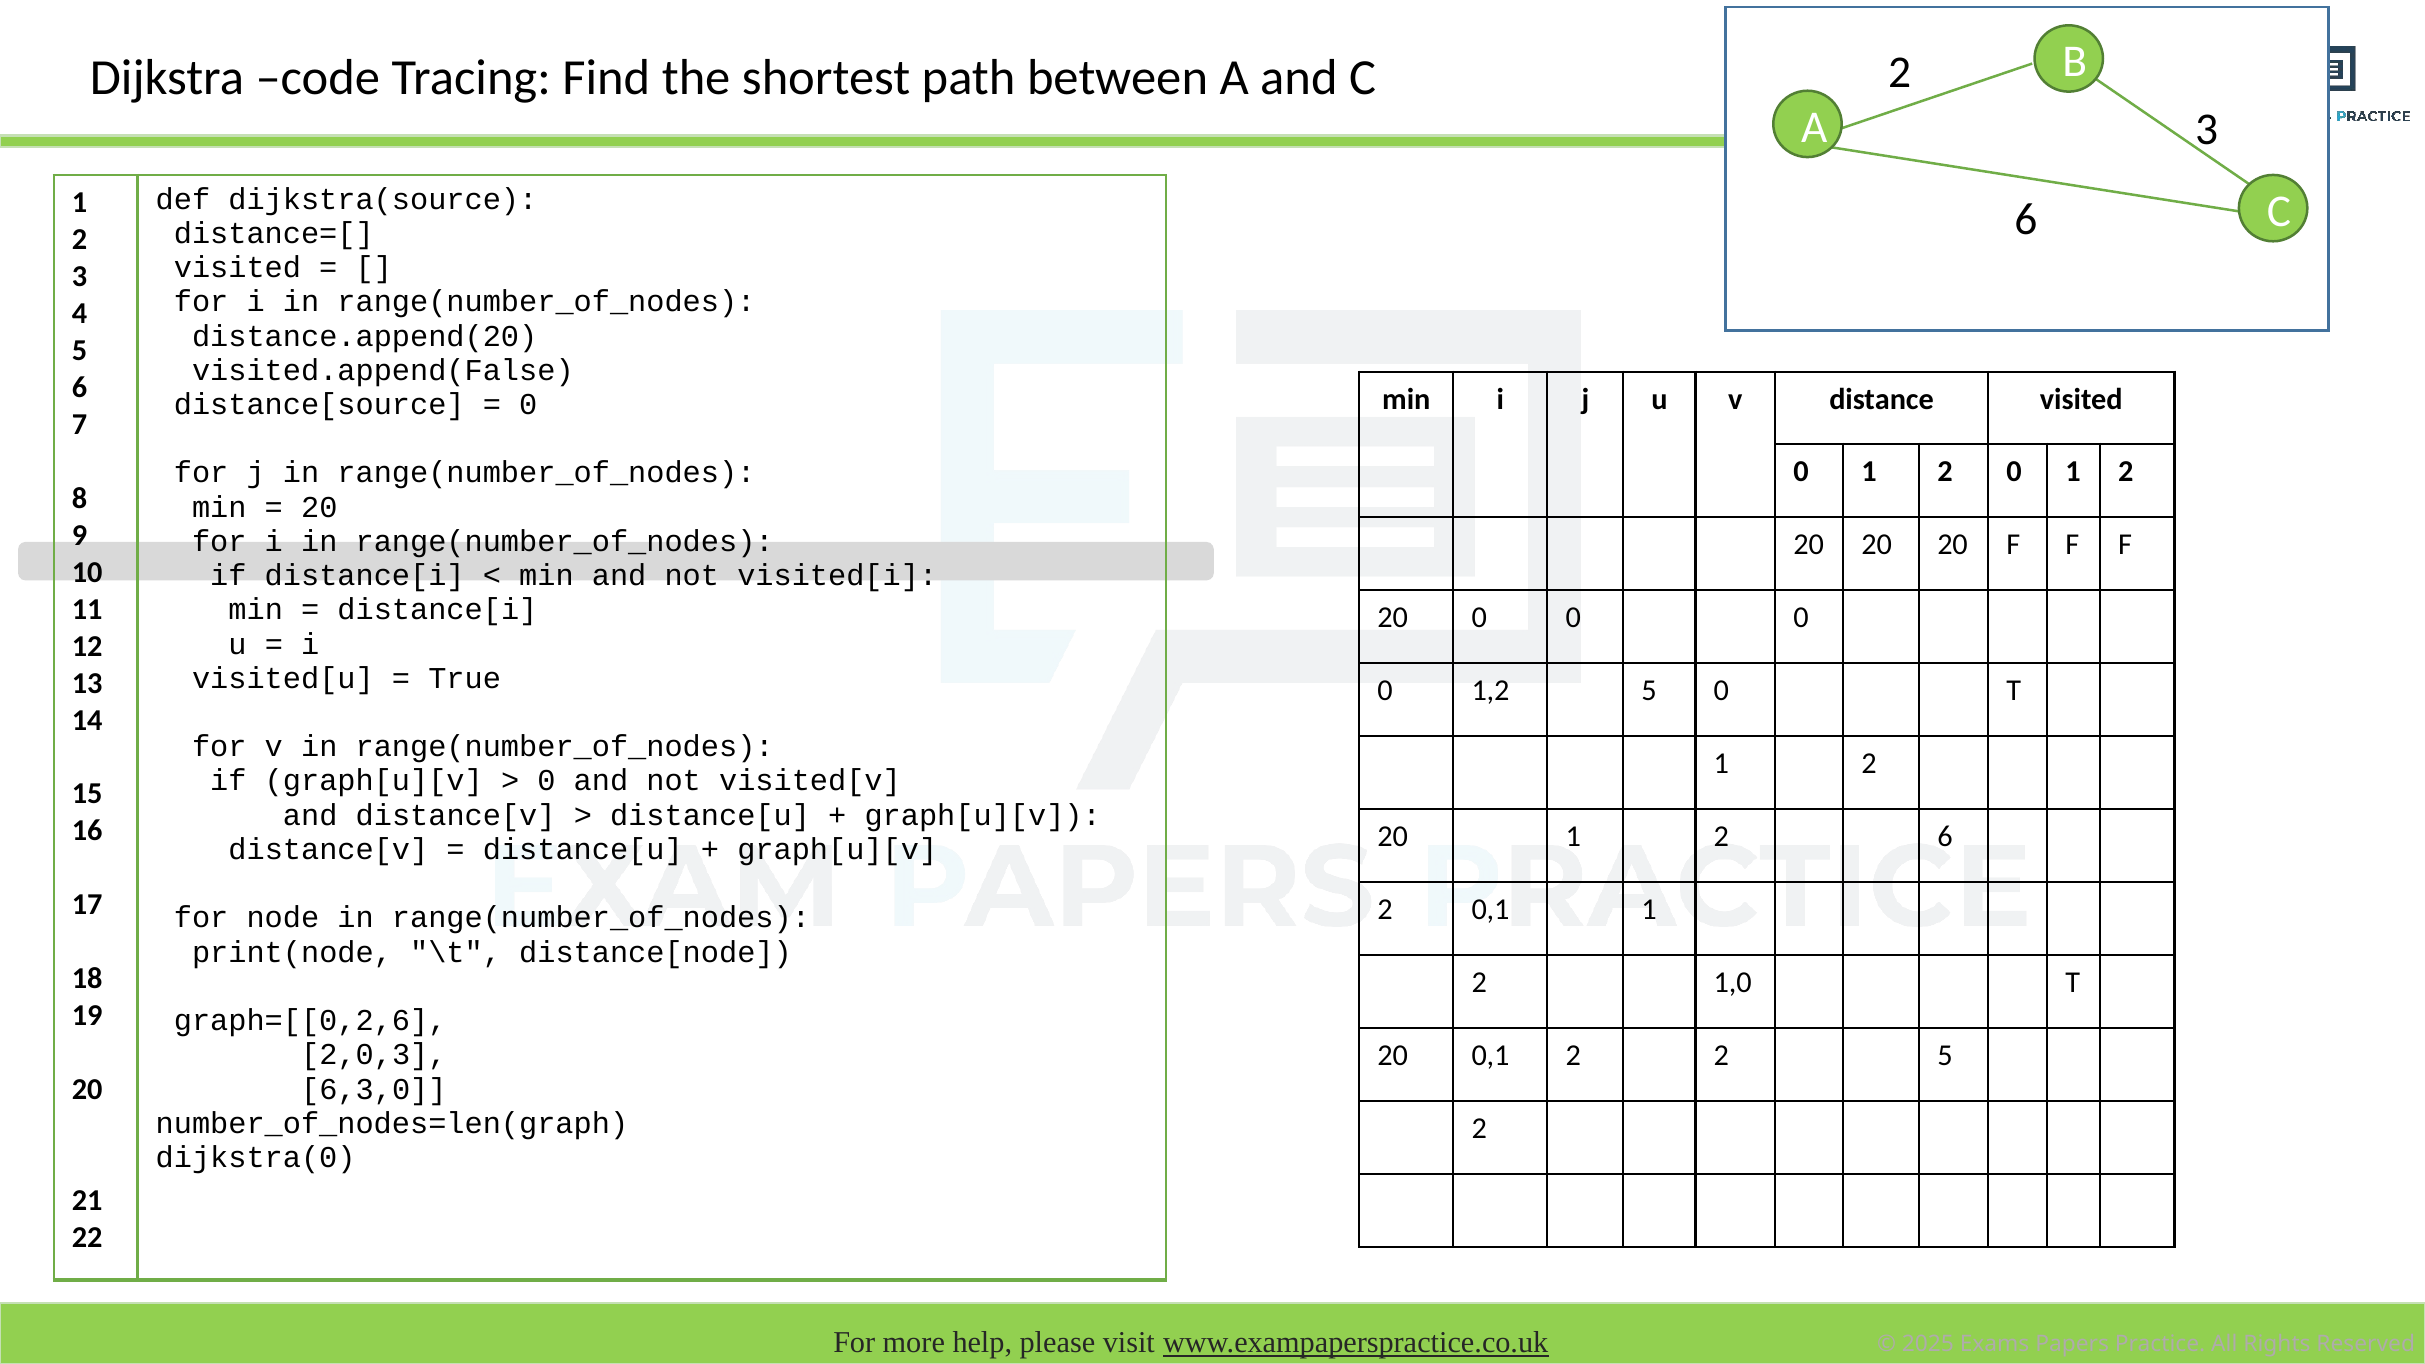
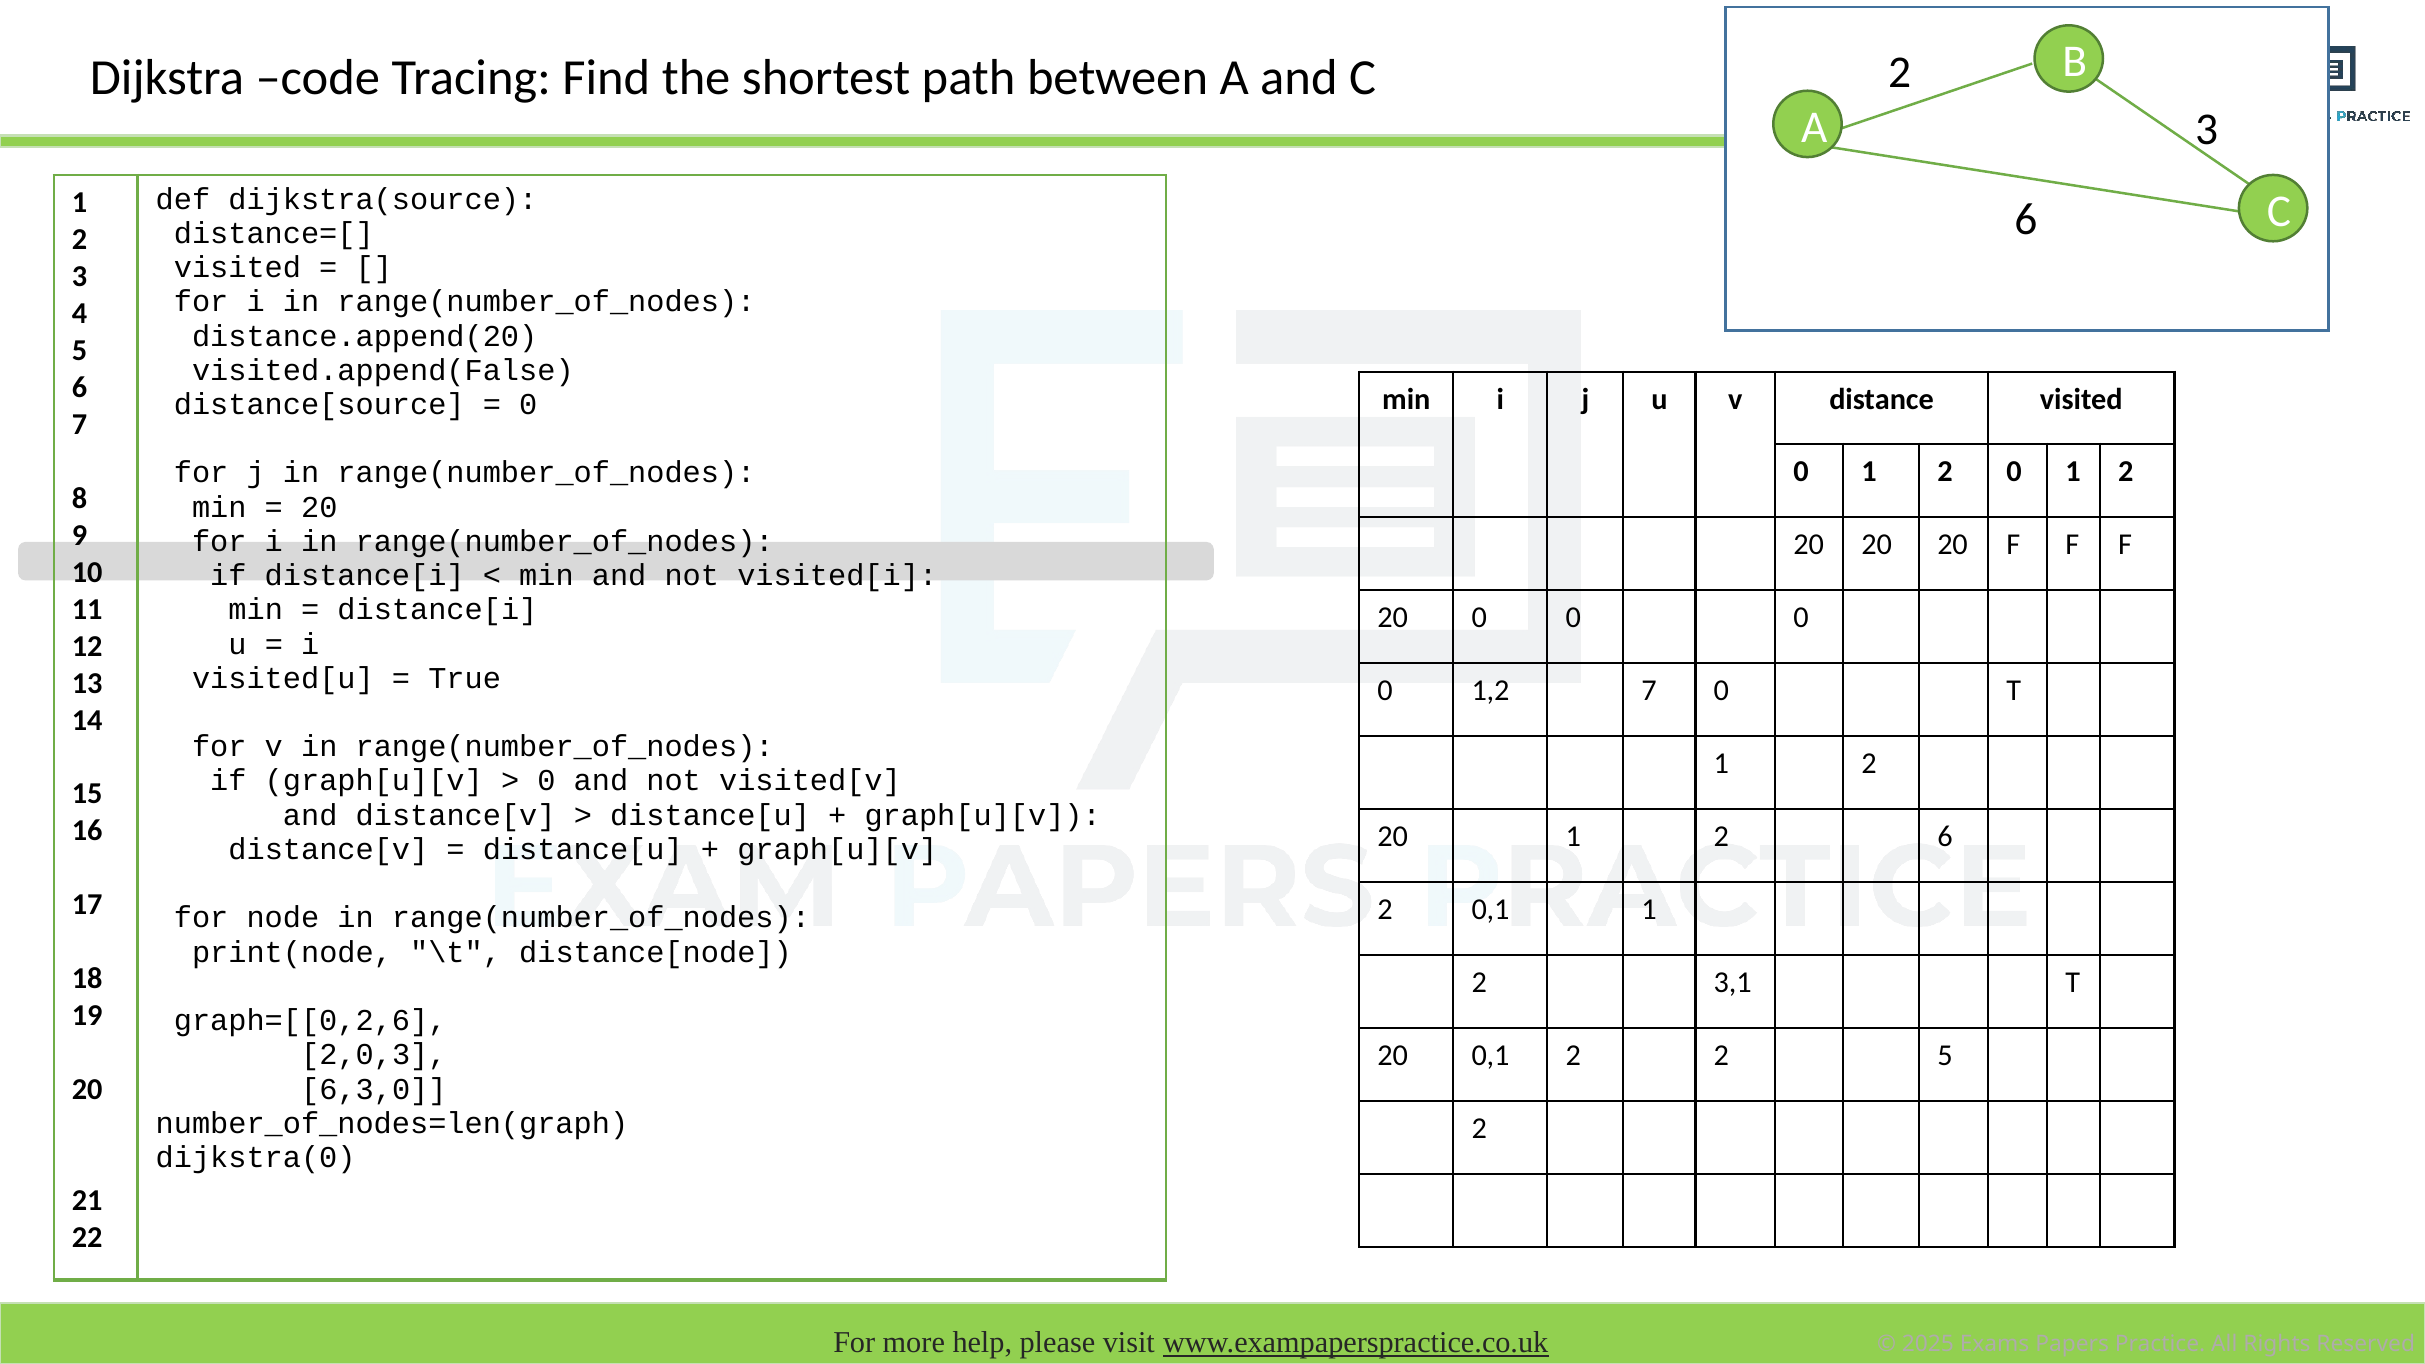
1,2 5: 5 -> 7 (1649, 691)
1,0: 1,0 -> 3,1 (1733, 983)
